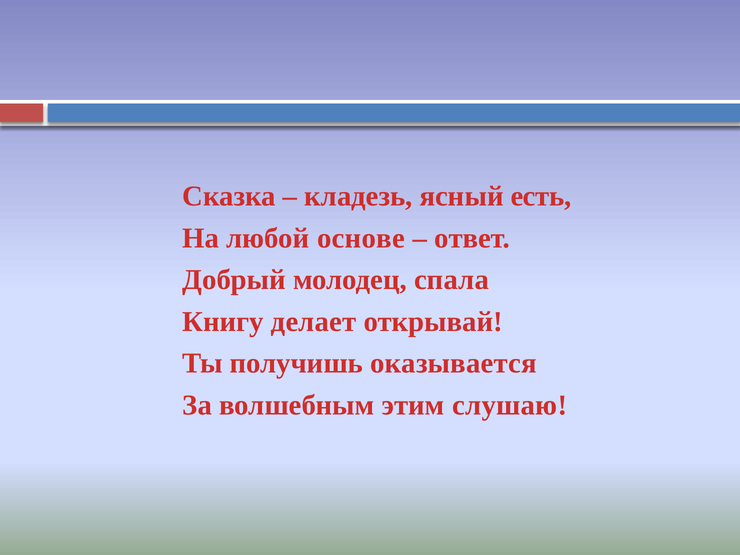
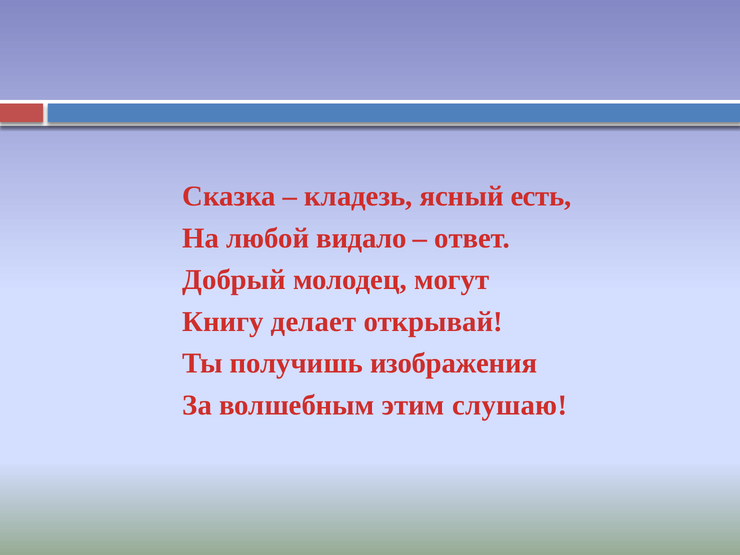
основе: основе -> видало (361, 238)
спала: спала -> могут (452, 280)
оказывается: оказывается -> изображения (454, 363)
